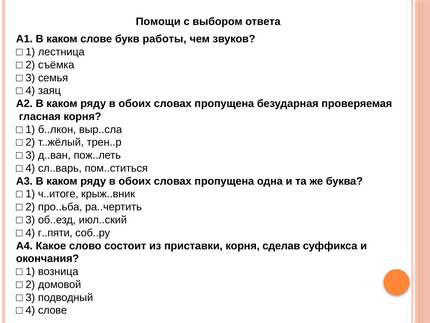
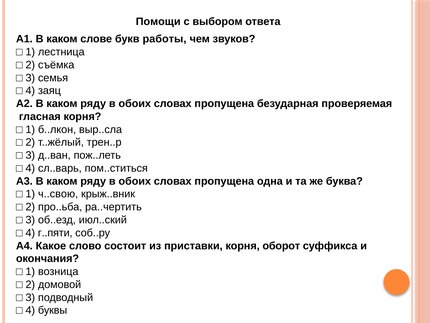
ч..итоге: ч..итоге -> ч..свою (58, 194)
сделав: сделав -> оборот (281, 245)
4 слове: слове -> буквы (53, 310)
